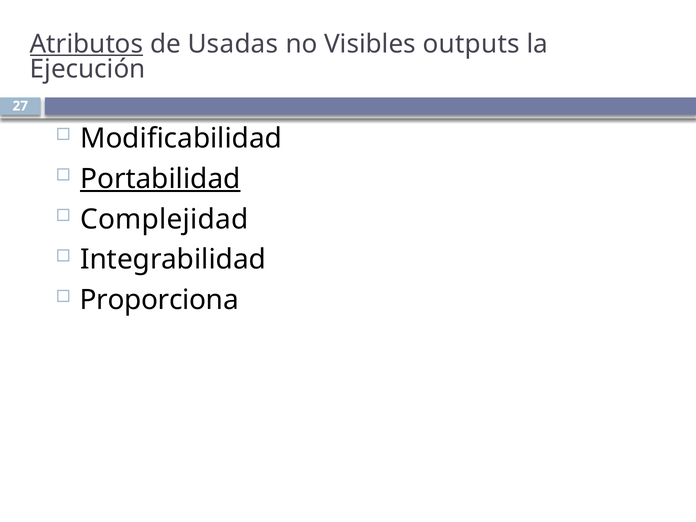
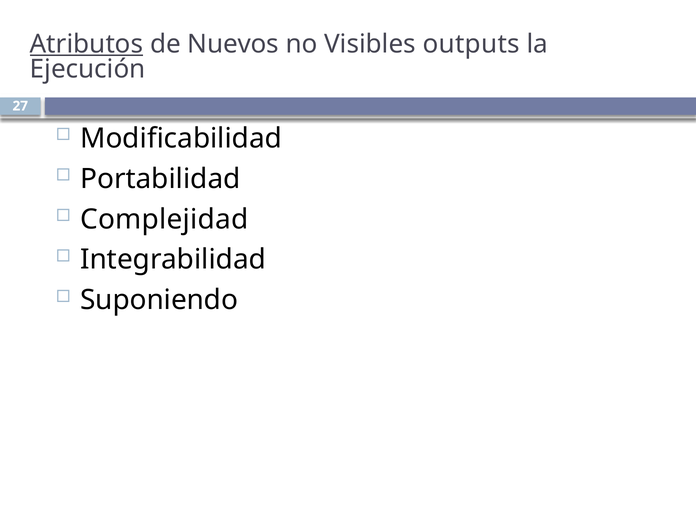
Usadas: Usadas -> Nuevos (233, 44)
Portabilidad underline: present -> none (160, 179)
Proporciona: Proporciona -> Suponiendo (159, 300)
